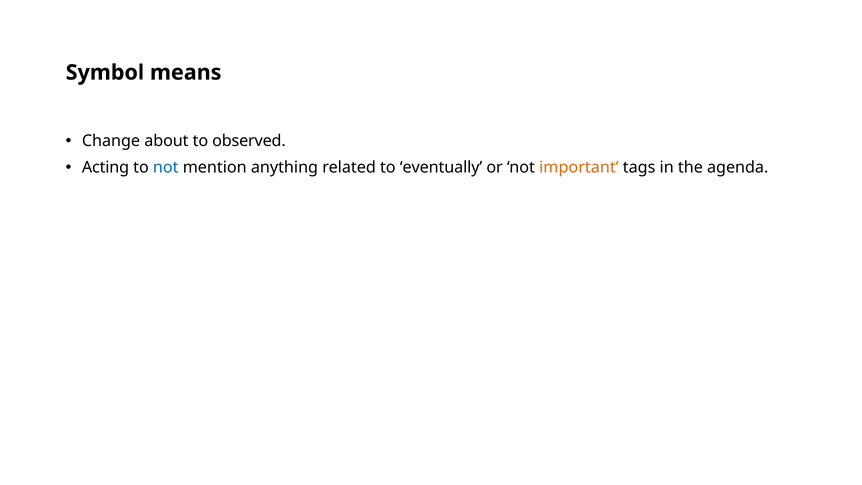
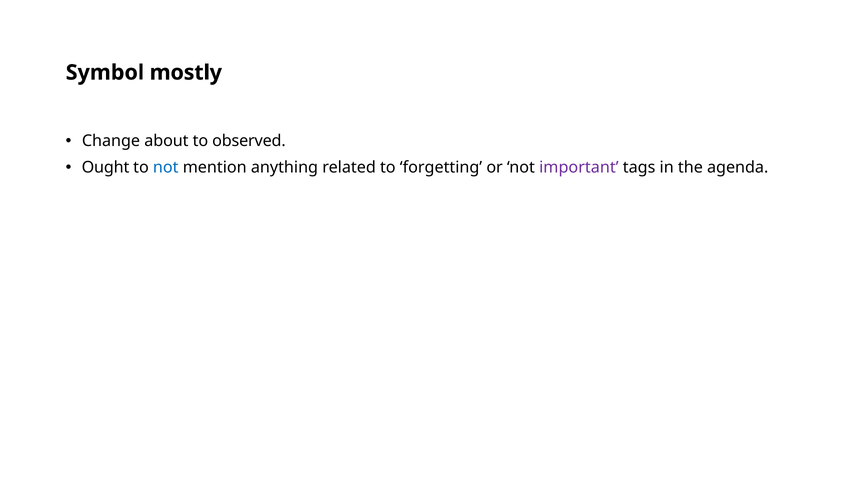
means: means -> mostly (186, 73)
Acting: Acting -> Ought (106, 167)
eventually: eventually -> forgetting (441, 167)
important colour: orange -> purple (579, 167)
